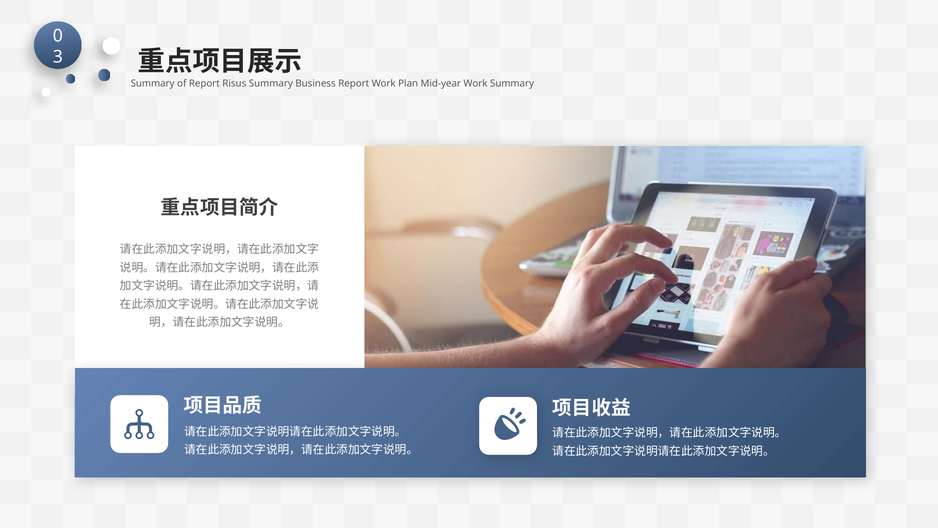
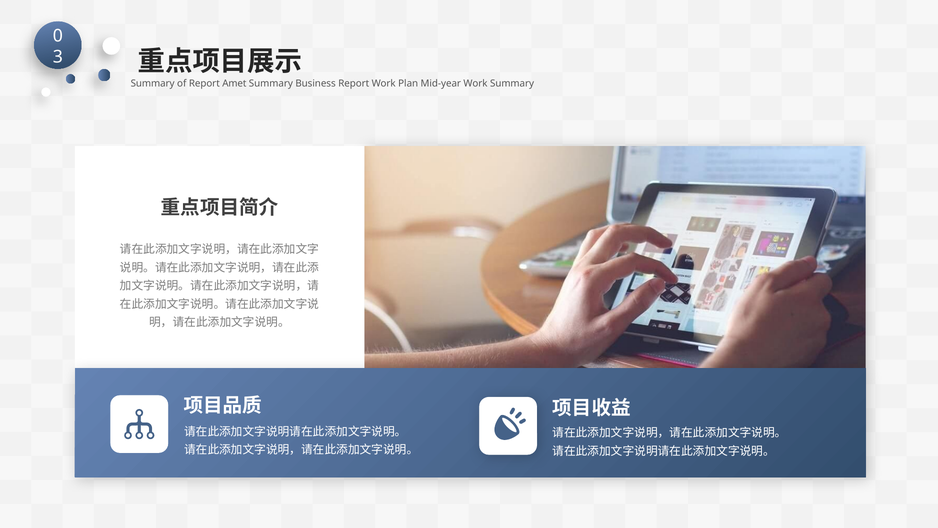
Risus: Risus -> Amet (234, 83)
